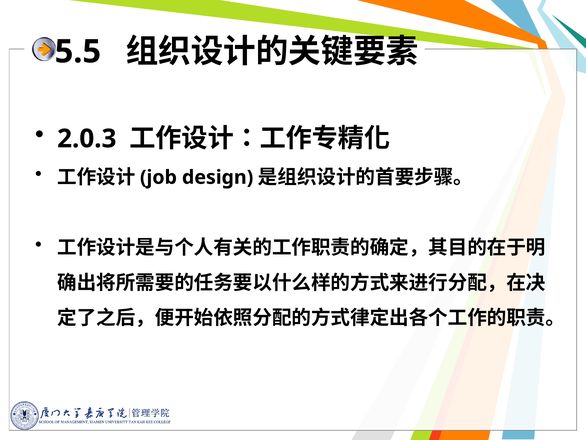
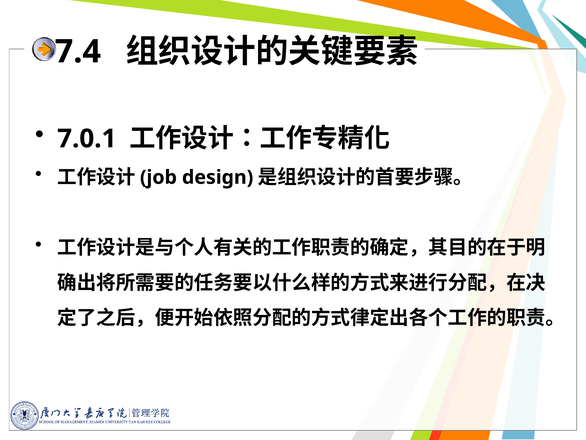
5.5: 5.5 -> 7.4 (78, 52)
2.0.3: 2.0.3 -> 7.0.1 (87, 139)
